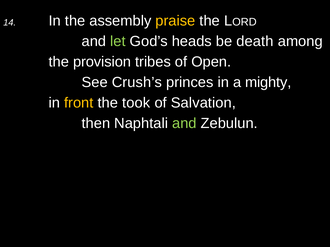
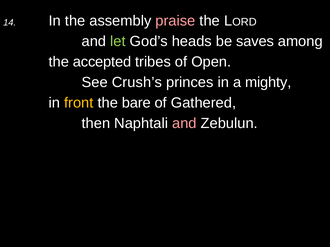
praise colour: yellow -> pink (175, 21)
death: death -> saves (255, 41)
provision: provision -> accepted (102, 62)
took: took -> bare (136, 103)
Salvation: Salvation -> Gathered (204, 103)
and colour: light green -> pink (184, 124)
